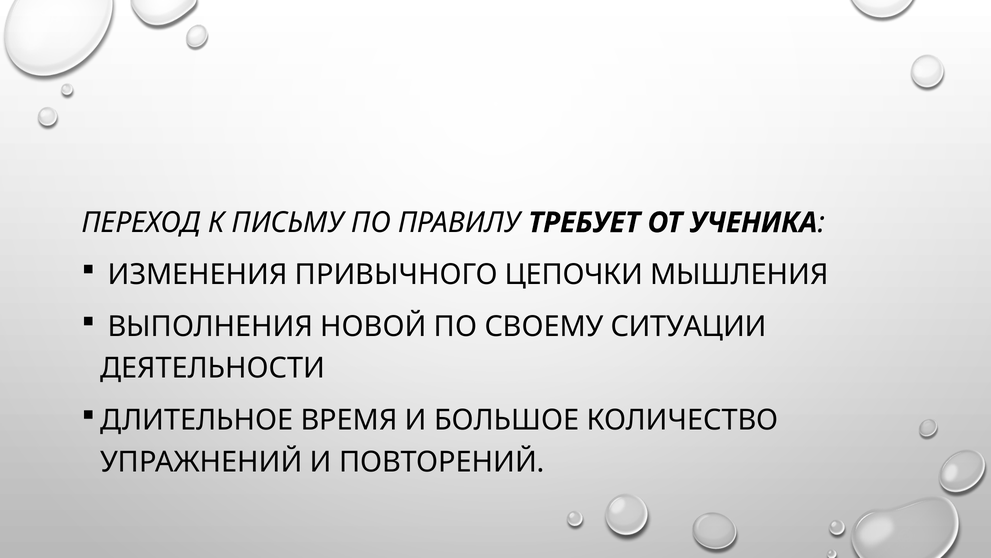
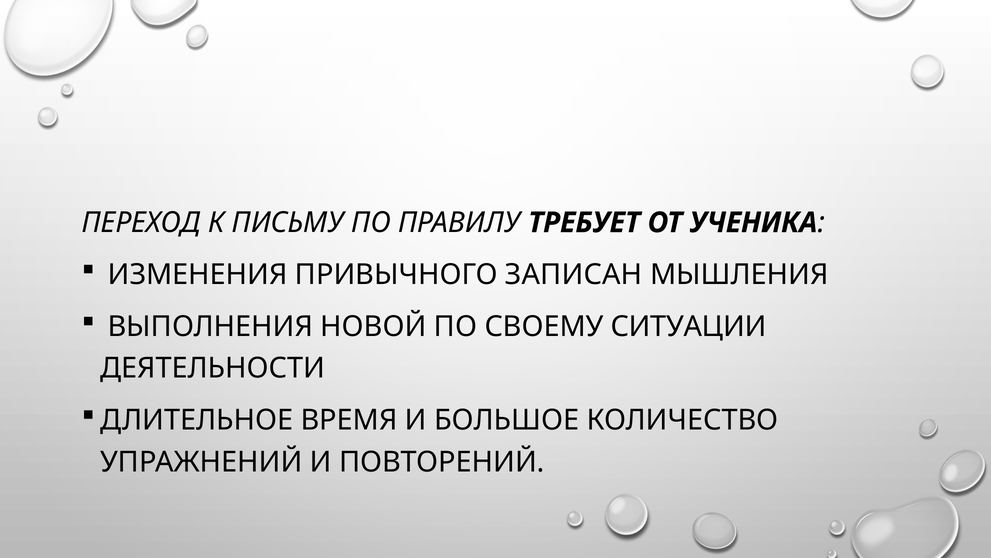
ЦЕПОЧКИ: ЦЕПОЧКИ -> ЗАПИСАН (574, 274)
